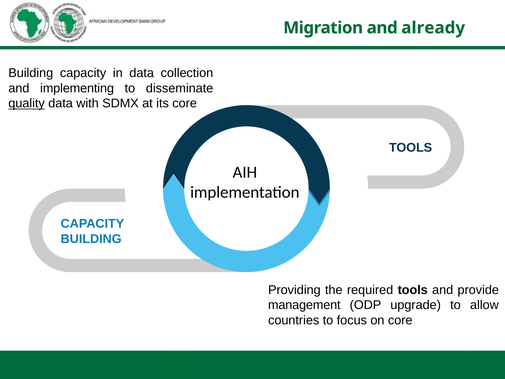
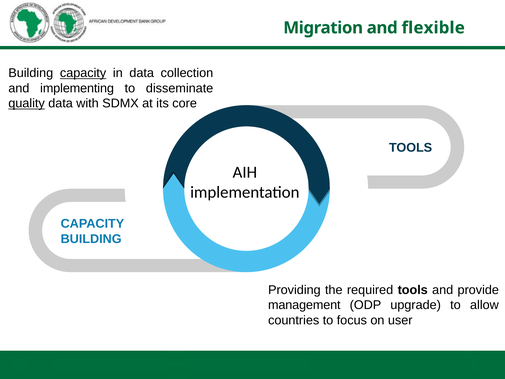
already: already -> flexible (433, 28)
capacity underline: none -> present (83, 73)
on core: core -> user (400, 320)
